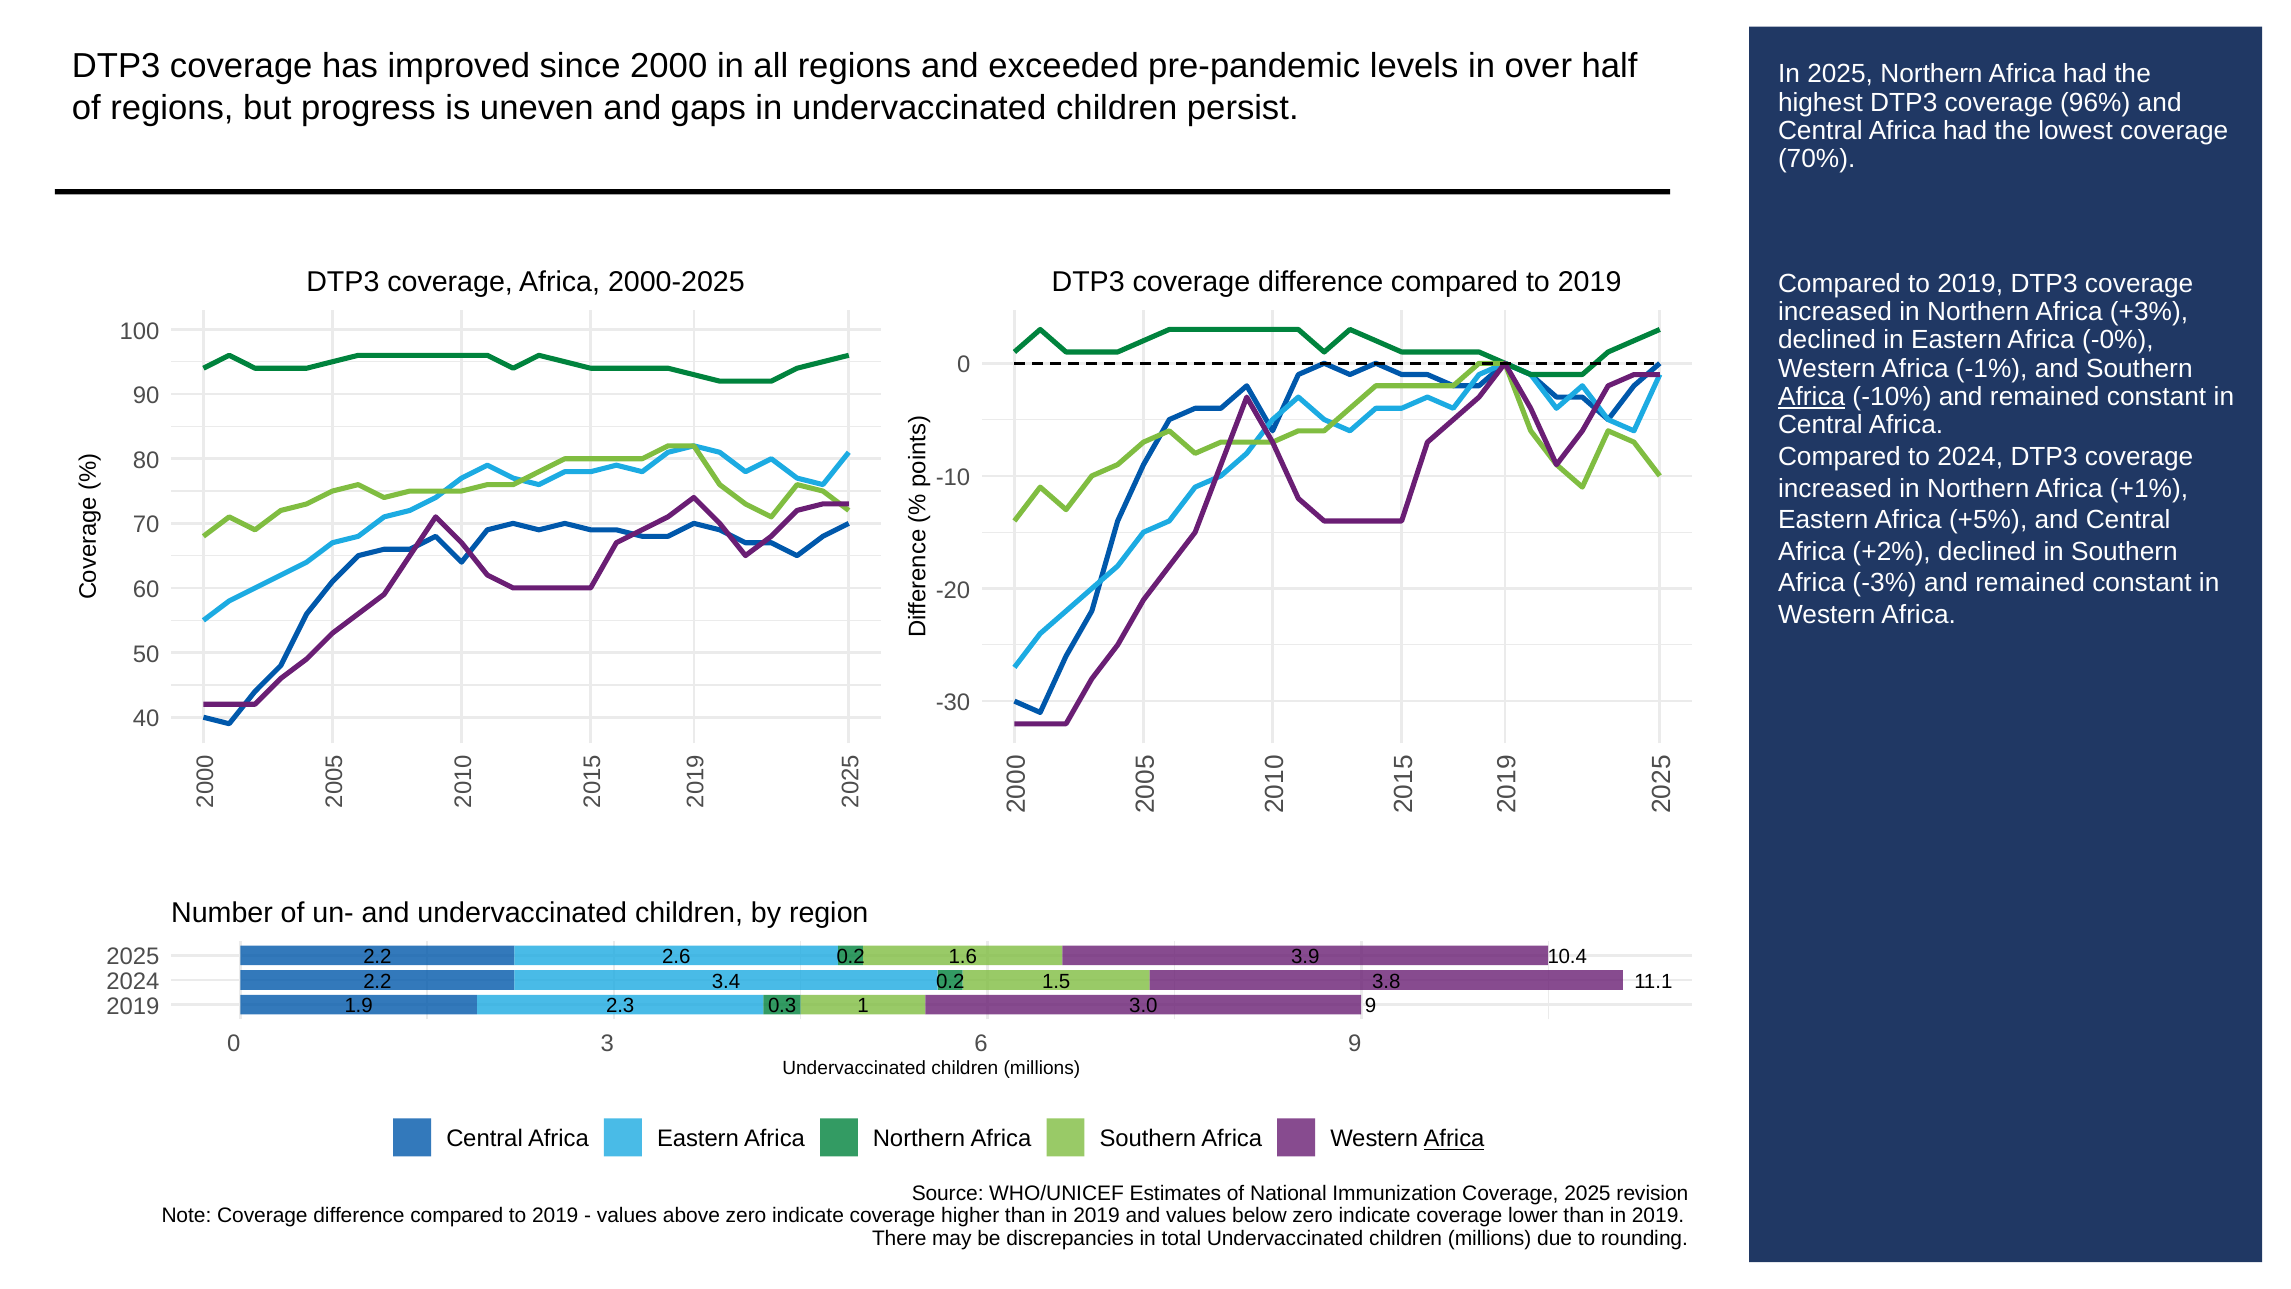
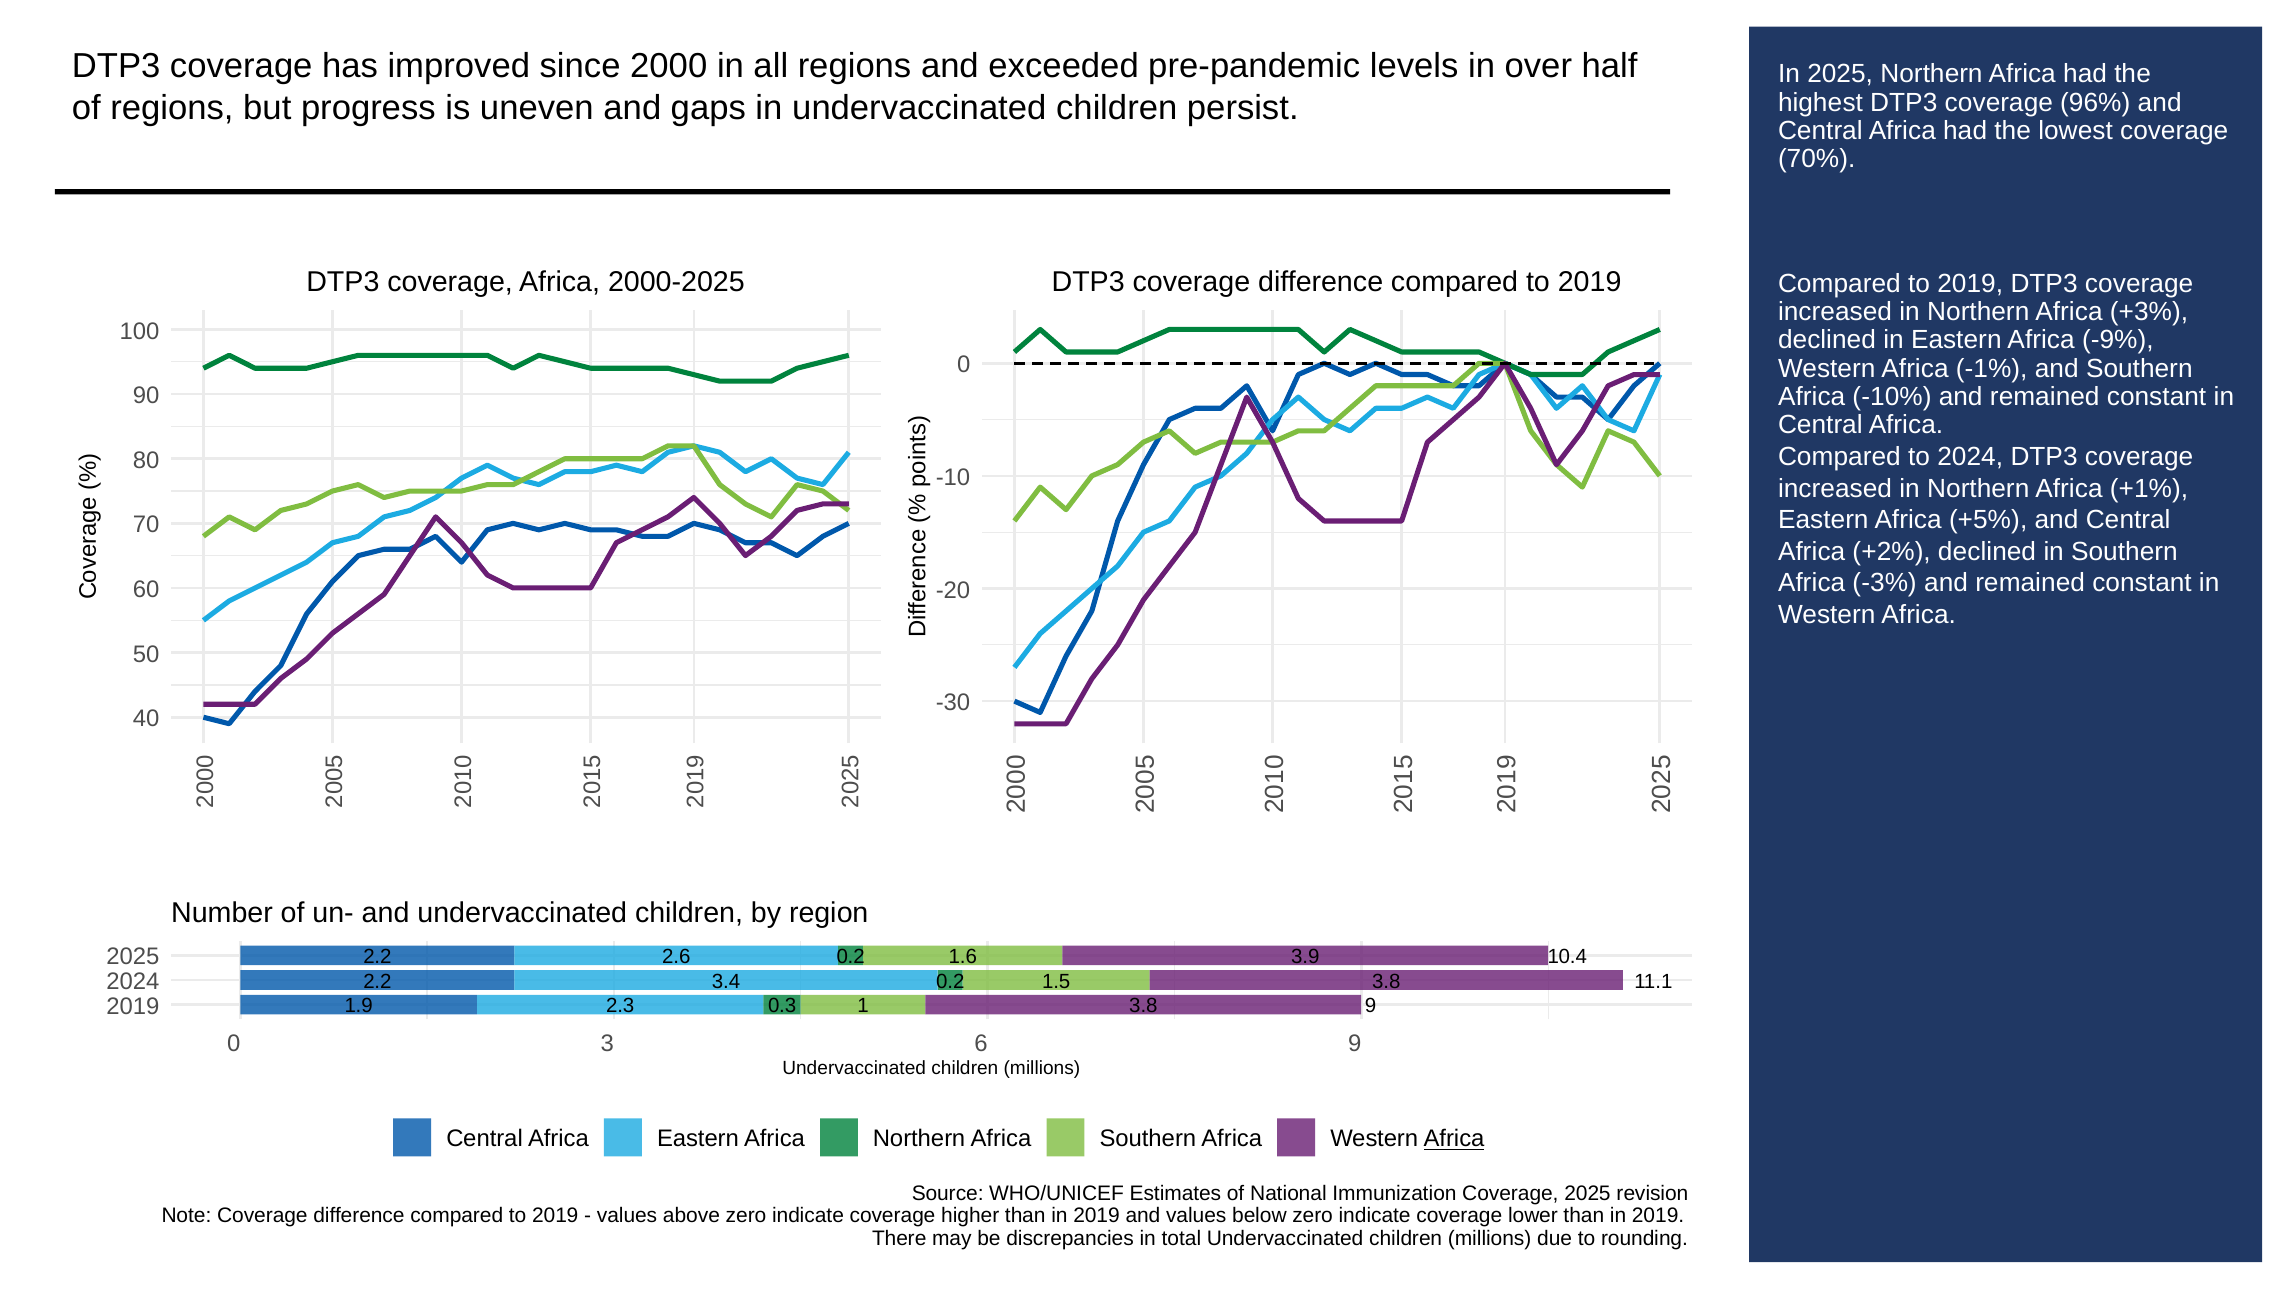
-0%: -0% -> -9% (2118, 340)
Africa underline: present -> none (1812, 397)
3.0: 3.0 -> 3.8 (1143, 1006)
